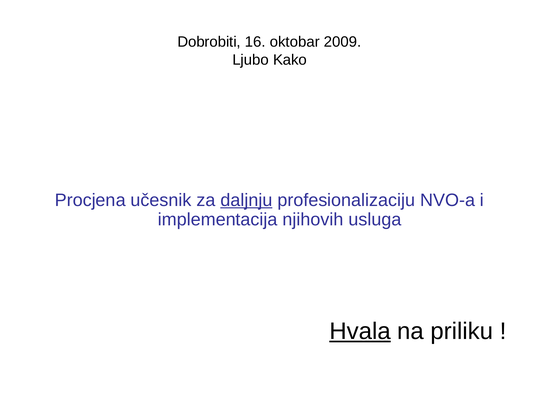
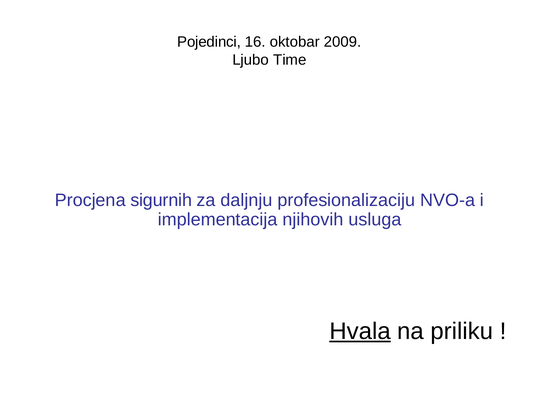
Dobrobiti: Dobrobiti -> Pojedinci (209, 42)
Kako: Kako -> Time (290, 60)
učesnik: učesnik -> sigurnih (161, 200)
daljnju underline: present -> none (246, 200)
